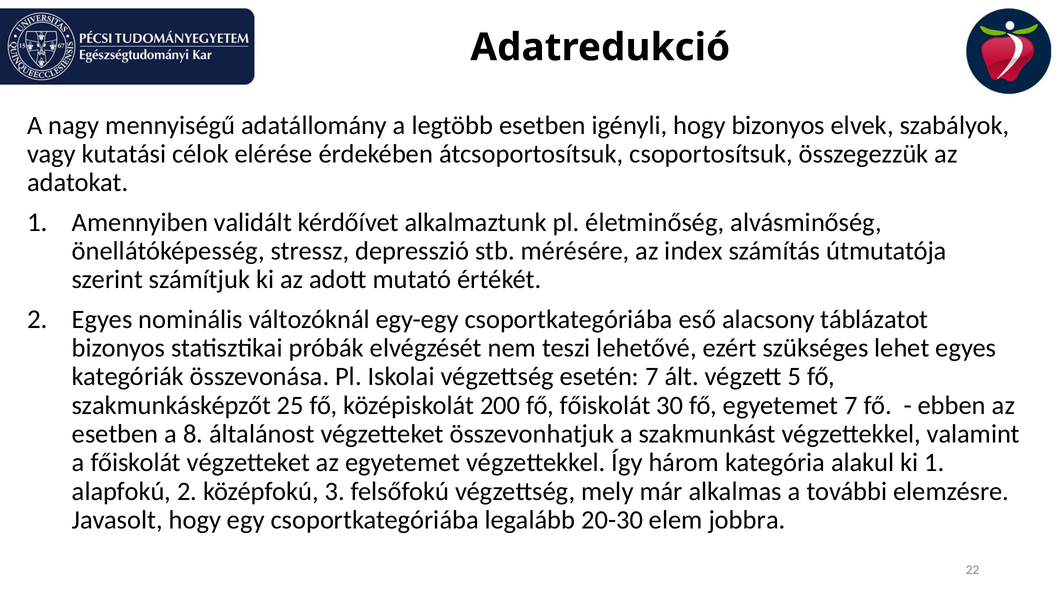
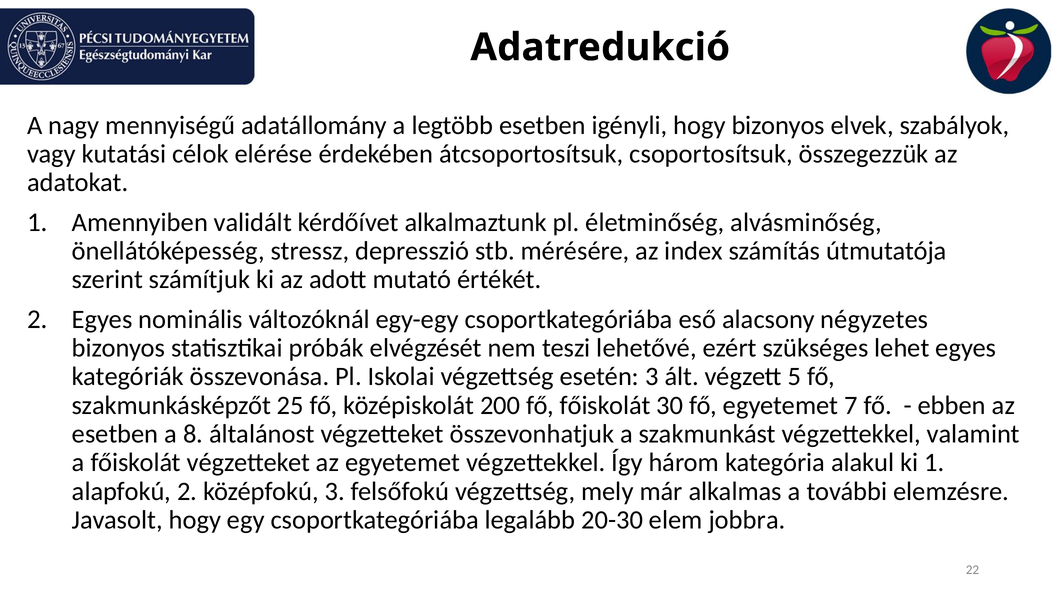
táblázatot: táblázatot -> négyzetes (874, 319)
esetén 7: 7 -> 3 (652, 376)
